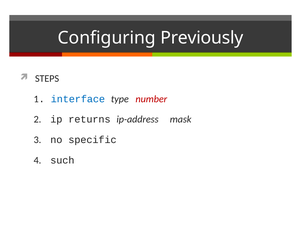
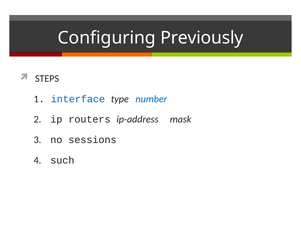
number colour: red -> blue (151, 99)
returns: returns -> routers (89, 119)
specific: specific -> sessions (92, 140)
